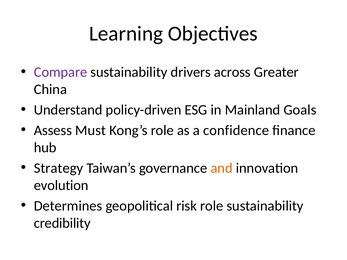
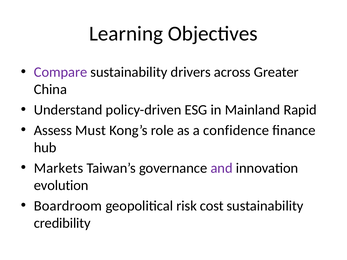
Goals: Goals -> Rapid (300, 110)
Strategy: Strategy -> Markets (59, 168)
and colour: orange -> purple (222, 168)
Determines: Determines -> Boardroom (68, 206)
risk role: role -> cost (212, 206)
